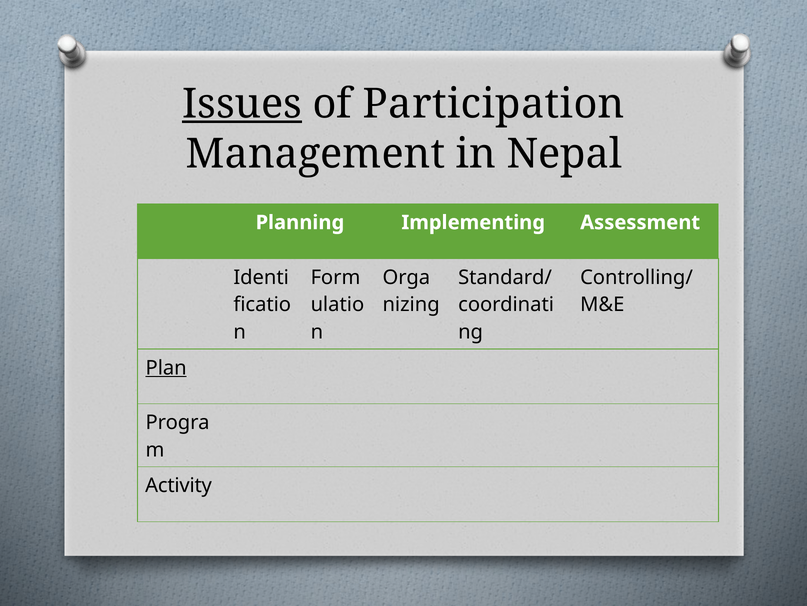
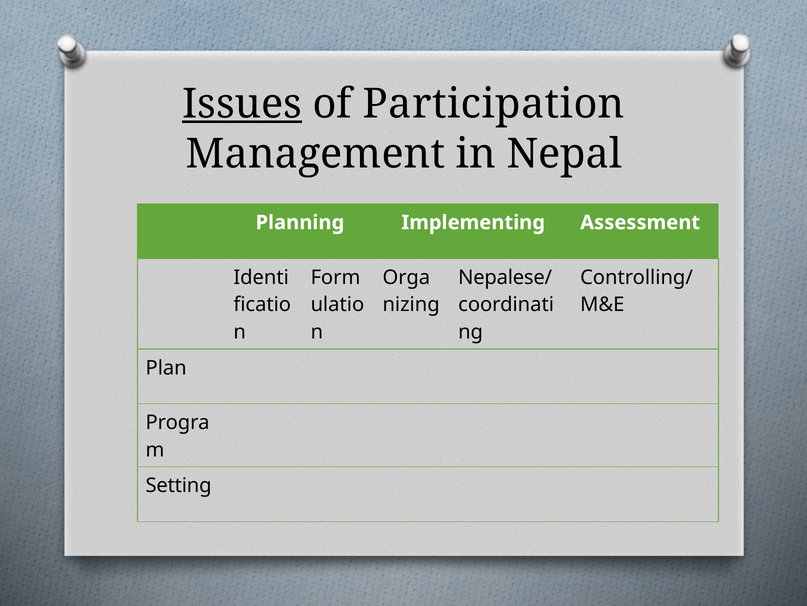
Standard/: Standard/ -> Nepalese/ (505, 277)
Plan underline: present -> none (166, 367)
Activity: Activity -> Setting (179, 485)
